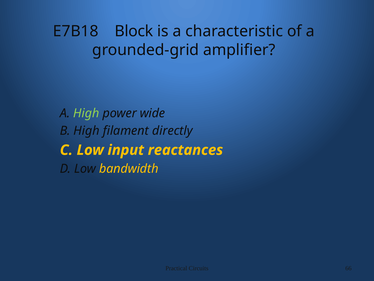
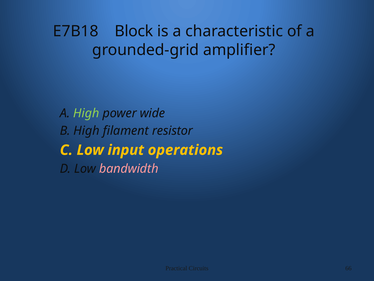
directly: directly -> resistor (172, 131)
reactances: reactances -> operations (185, 150)
bandwidth colour: yellow -> pink (129, 168)
